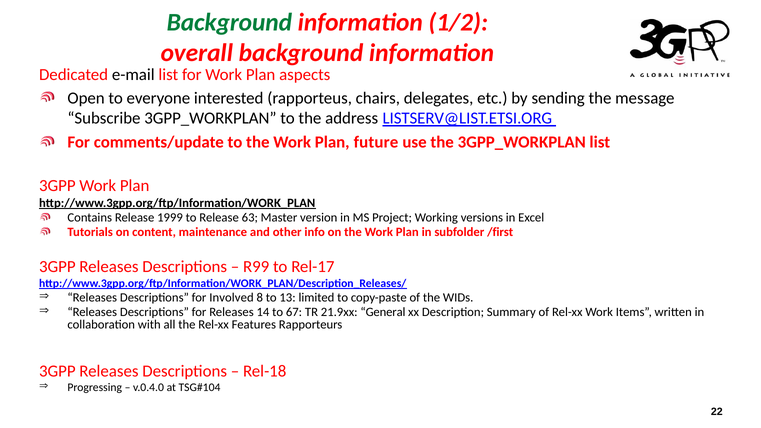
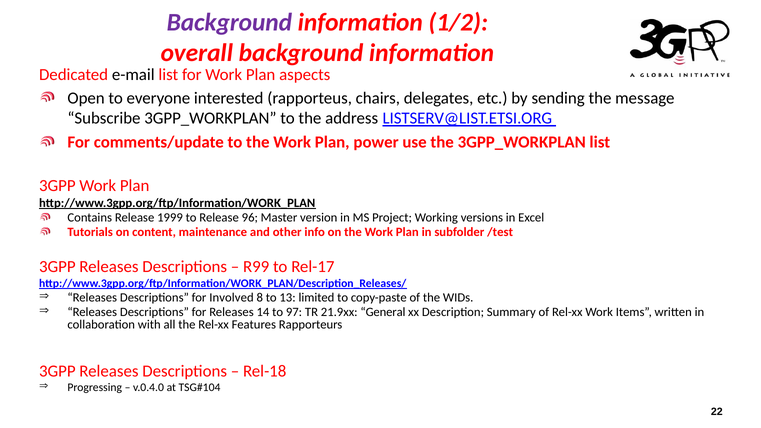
Background colour: green -> purple (229, 22)
future: future -> power (376, 142)
63: 63 -> 96 (250, 218)
/first: /first -> /test (500, 232)
67: 67 -> 97 (294, 312)
